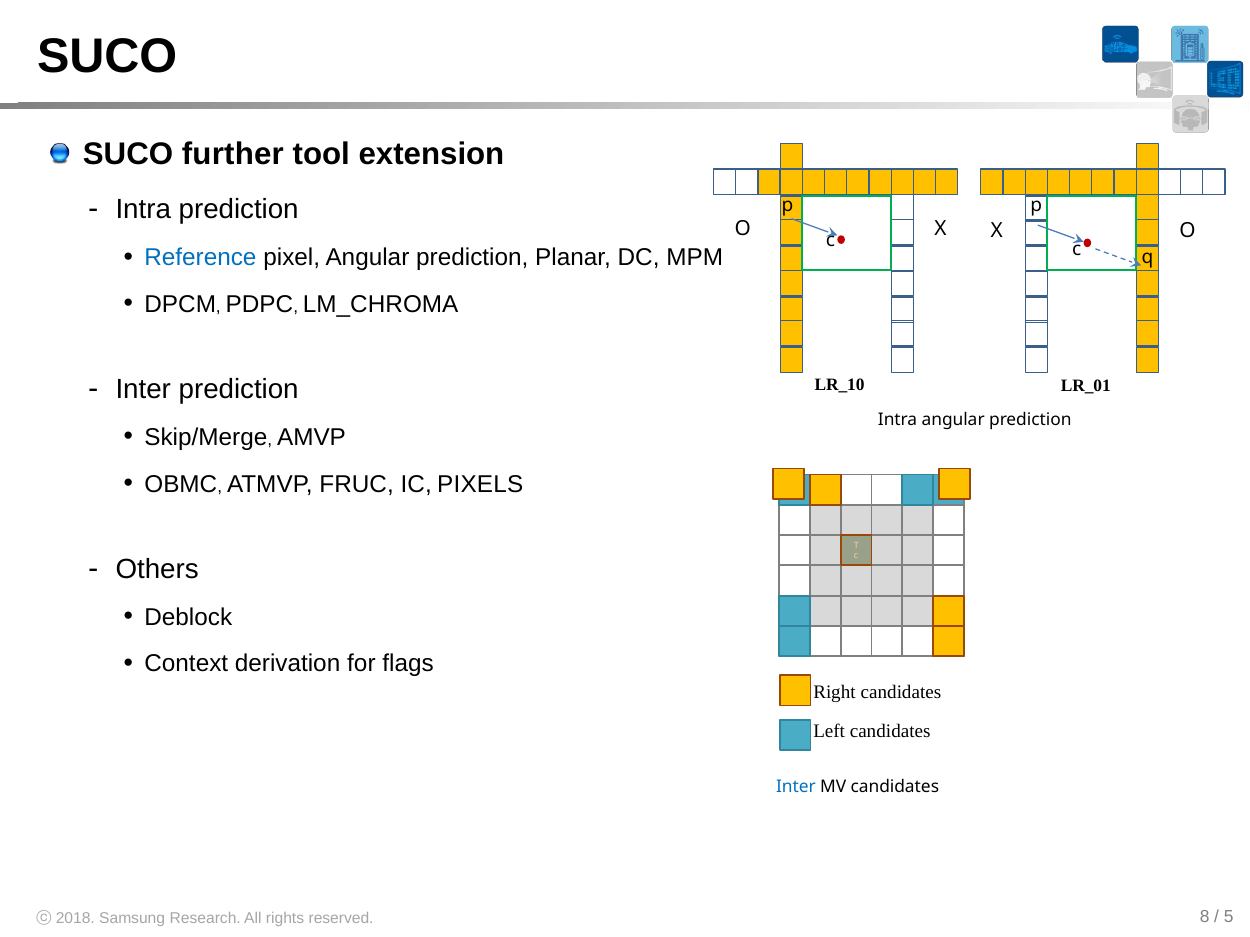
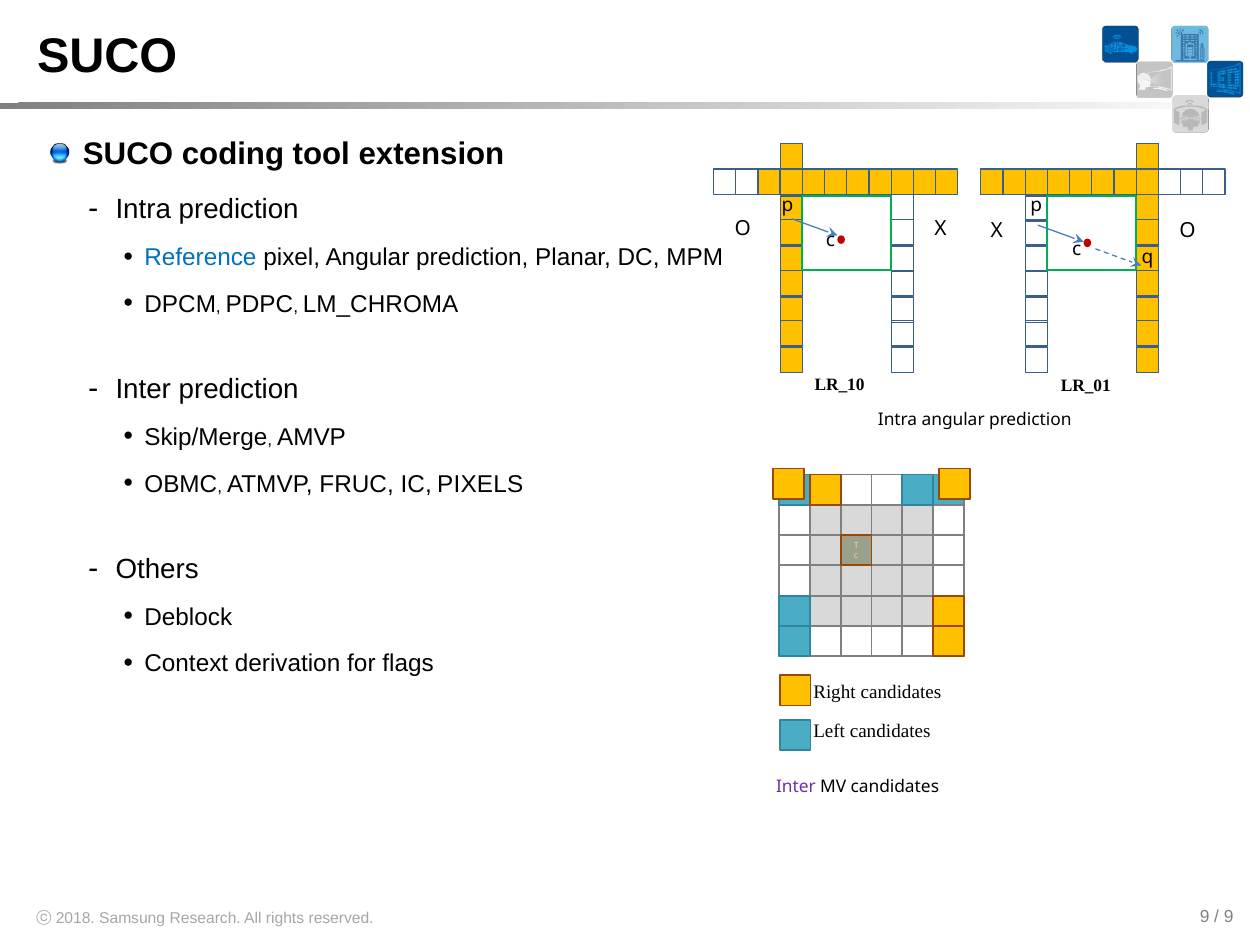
further: further -> coding (233, 154)
Inter colour: blue -> purple (796, 788)
8: 8 -> 9 (1205, 917)
5: 5 -> 9 (1229, 917)
